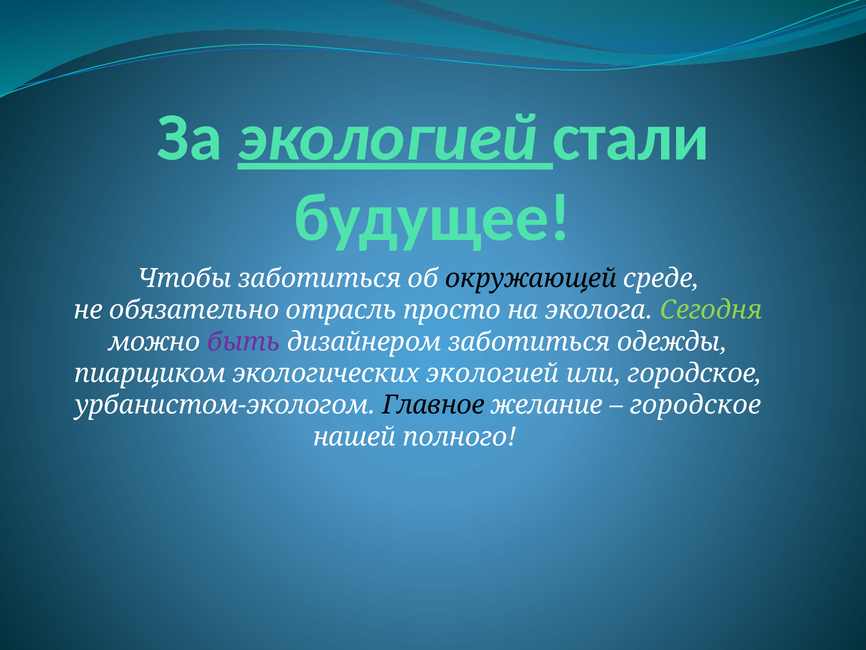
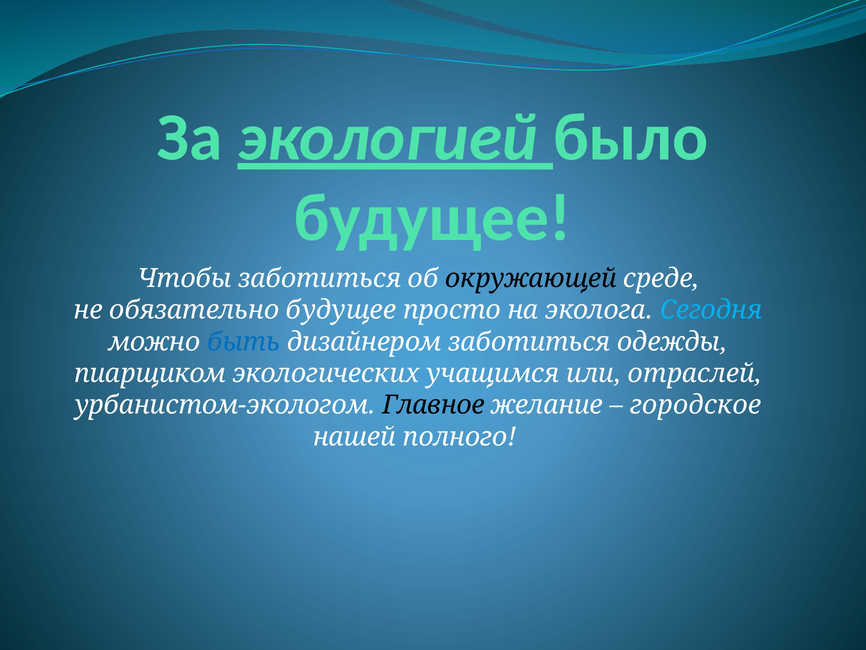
стали: стали -> было (631, 137)
обязательно отрасль: отрасль -> будущее (341, 310)
Сегодня colour: light green -> light blue (711, 310)
быть colour: purple -> blue (244, 342)
экологических экологией: экологией -> учащимся (493, 373)
или городское: городское -> отраслей (695, 373)
